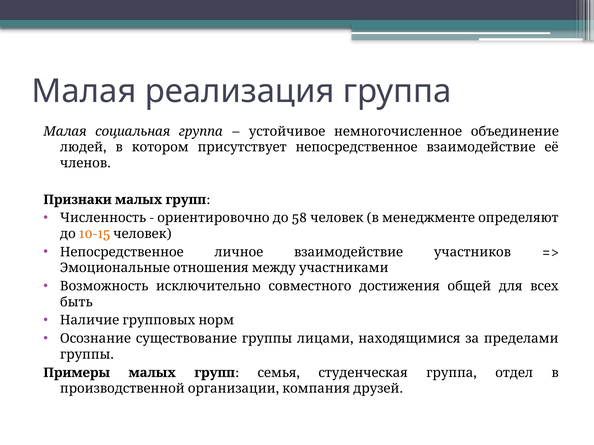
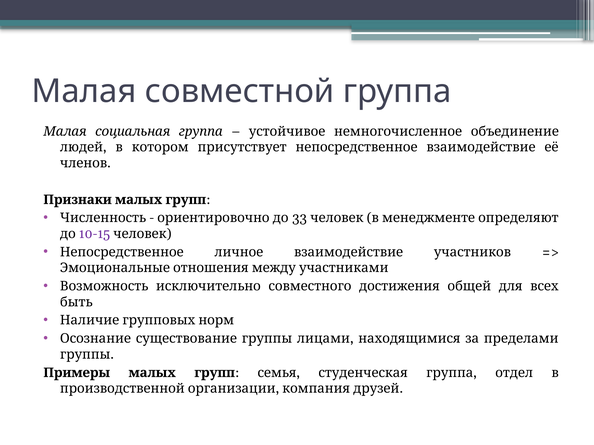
реализация: реализация -> совместной (240, 91)
58: 58 -> 33 (299, 218)
10-15 colour: orange -> purple (95, 234)
